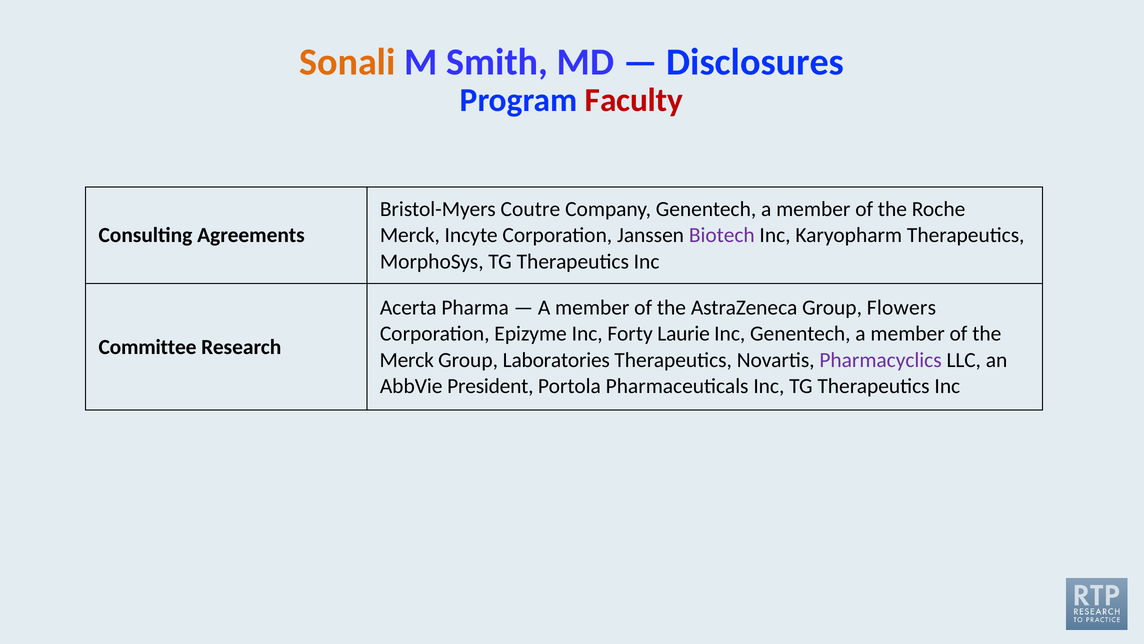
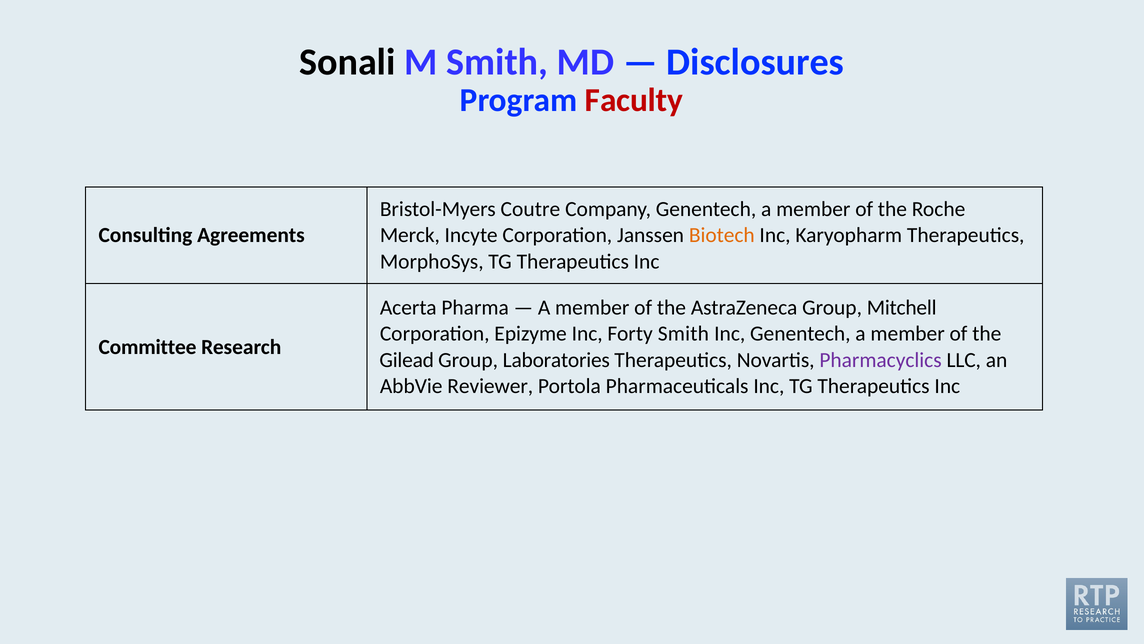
Sonali colour: orange -> black (347, 62)
Biotech colour: purple -> orange (722, 235)
Flowers: Flowers -> Mitchell (902, 307)
Forty Laurie: Laurie -> Smith (683, 334)
Merck: Merck -> Gilead (407, 360)
President: President -> Reviewer (490, 386)
